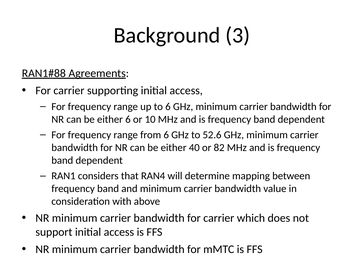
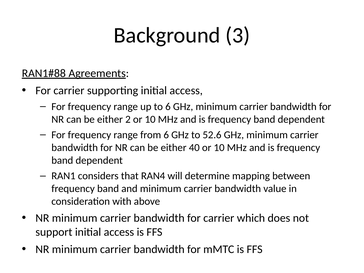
either 6: 6 -> 2 (128, 119)
40 or 82: 82 -> 10 (219, 148)
